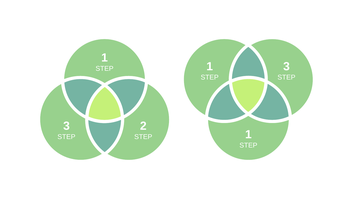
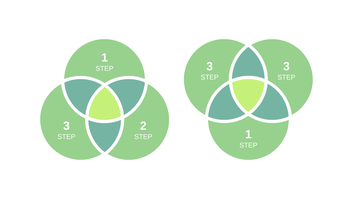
1: 1 -> 3 (210, 66)
